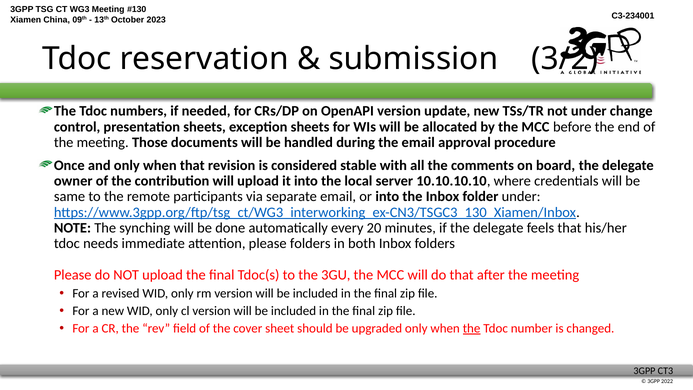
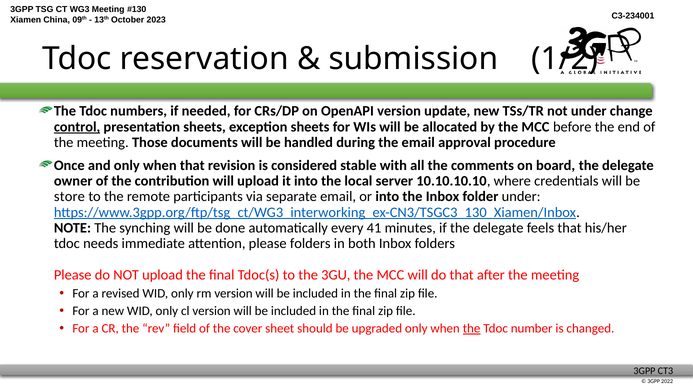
3/2: 3/2 -> 1/2 (565, 59)
control underline: none -> present (77, 127)
same: same -> store (69, 196)
20: 20 -> 41 (374, 228)
